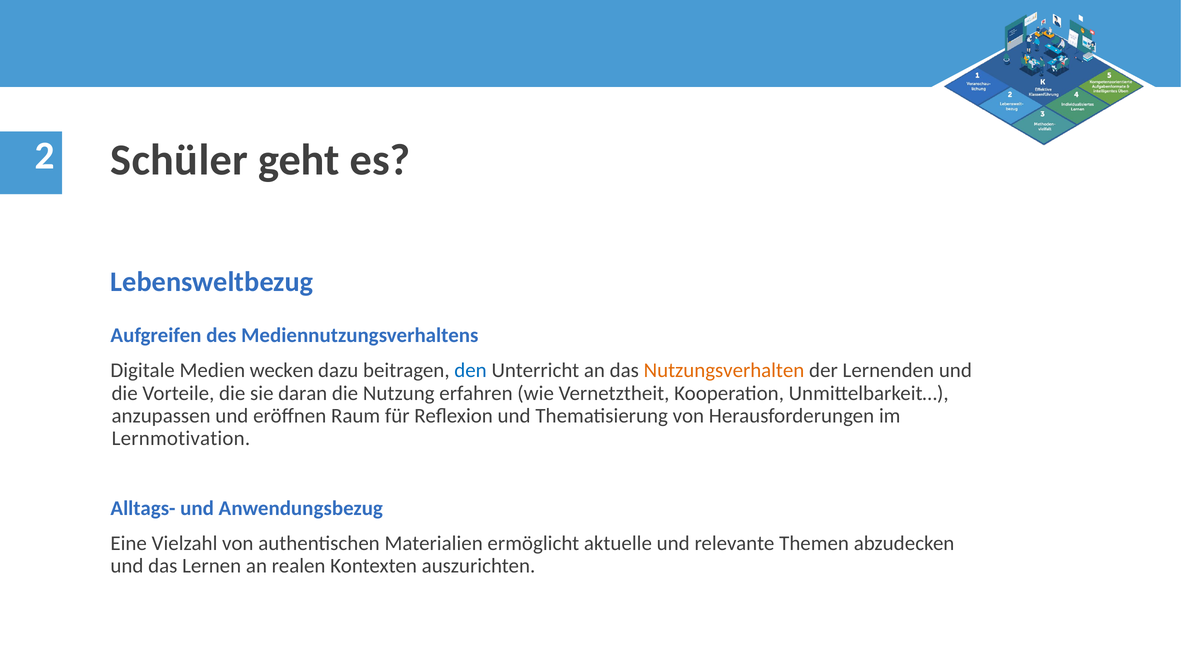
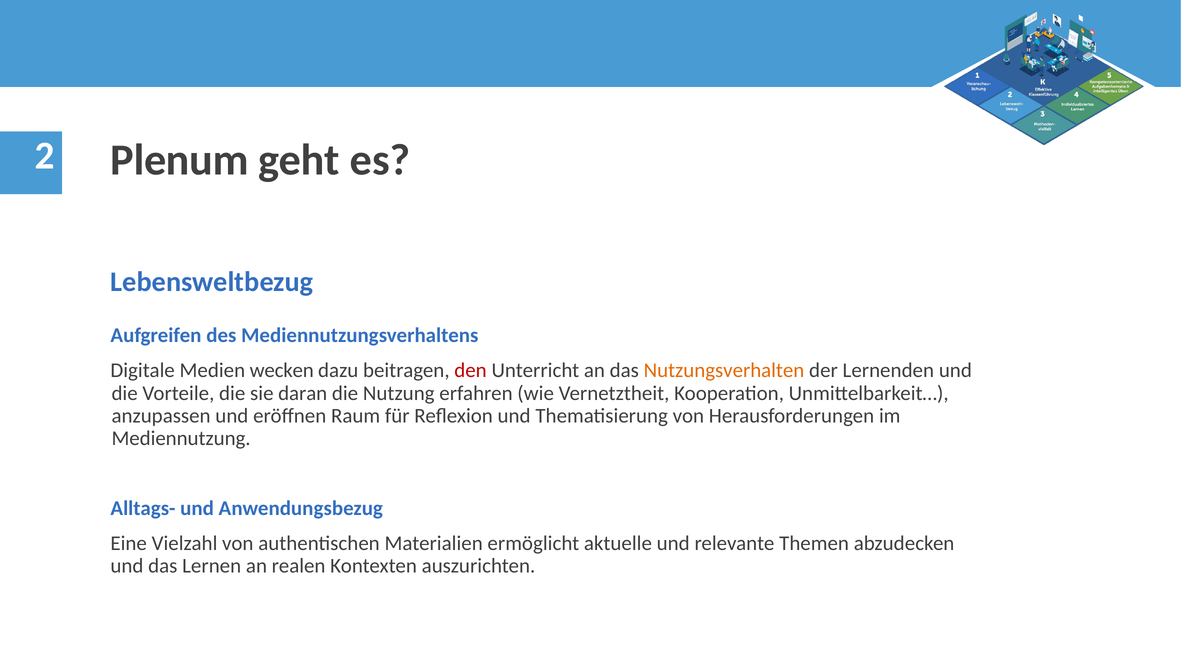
Schüler: Schüler -> Plenum (180, 160)
den colour: blue -> red (471, 370)
Lernmotivation: Lernmotivation -> Mediennutzung (181, 438)
